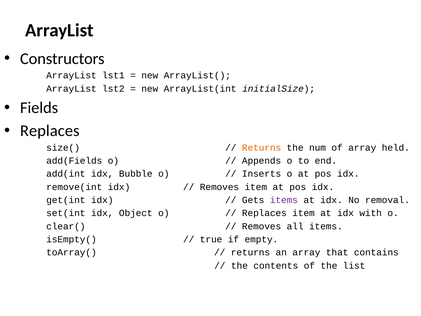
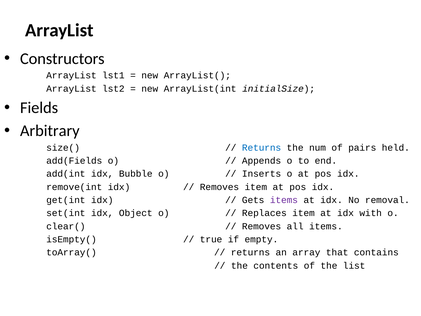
Replaces: Replaces -> Arbitrary (50, 131)
Returns colour: orange -> blue (262, 148)
of array: array -> pairs (362, 148)
